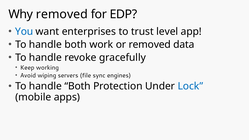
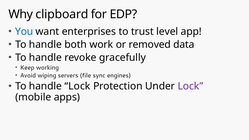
Why removed: removed -> clipboard (62, 14)
Both: Both -> Lock (77, 86)
Lock colour: blue -> purple (190, 86)
